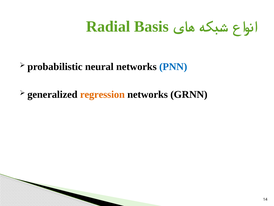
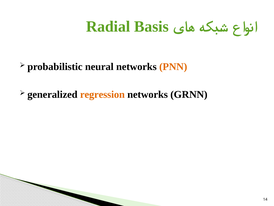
PNN colour: blue -> orange (173, 66)
